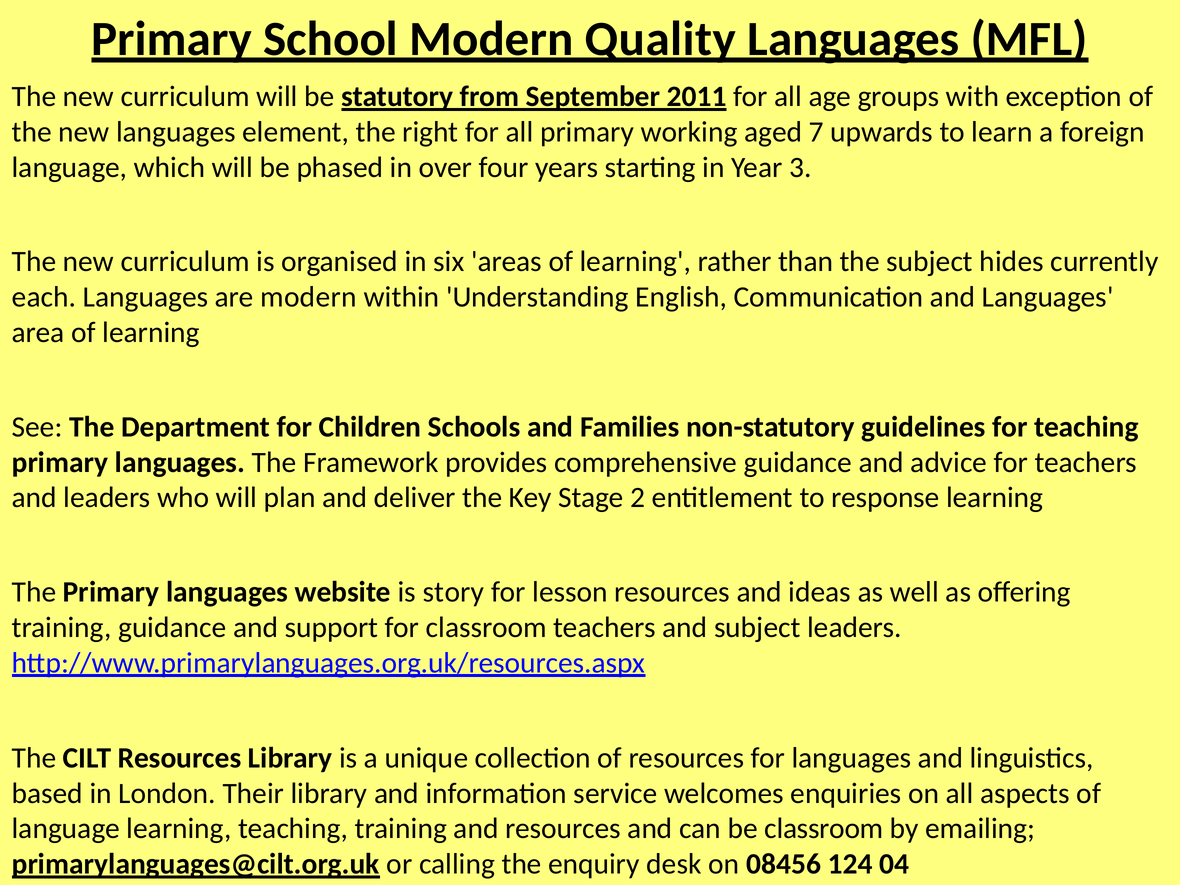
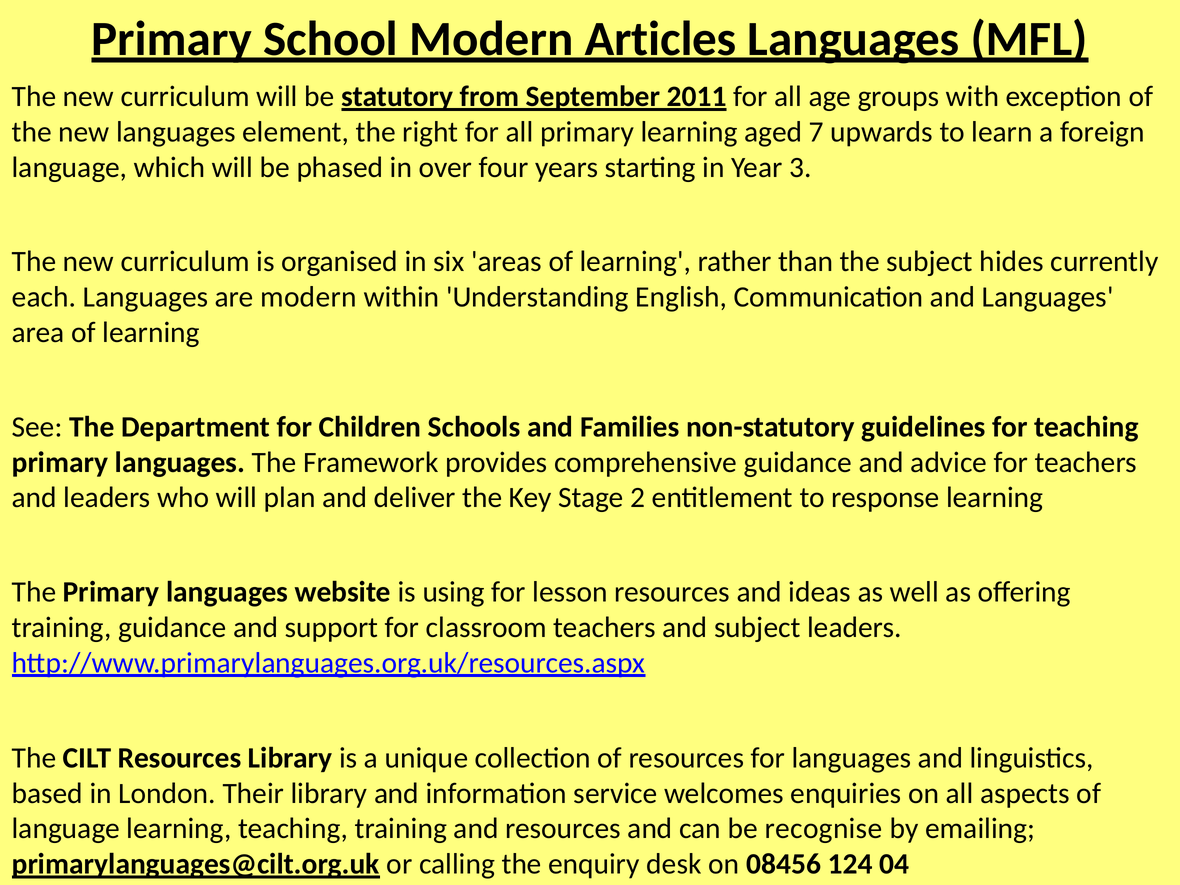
Quality: Quality -> Articles (661, 39)
primary working: working -> learning (689, 132)
story: story -> using (454, 592)
be classroom: classroom -> recognise (824, 829)
